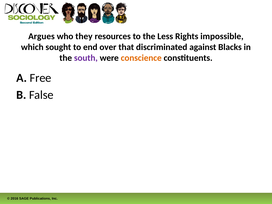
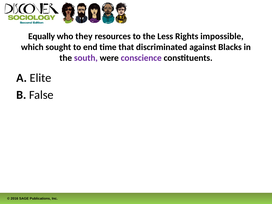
Argues: Argues -> Equally (42, 36)
over: over -> time (108, 47)
conscience colour: orange -> purple (141, 58)
Free: Free -> Elite (41, 78)
